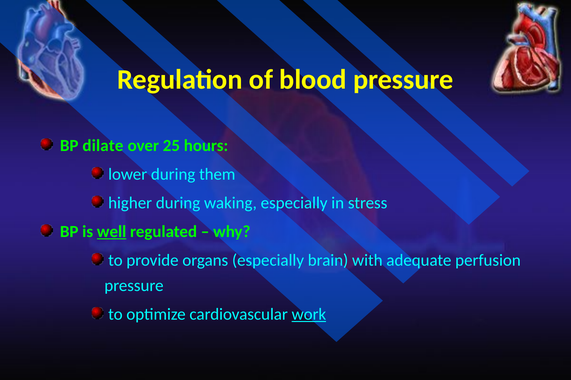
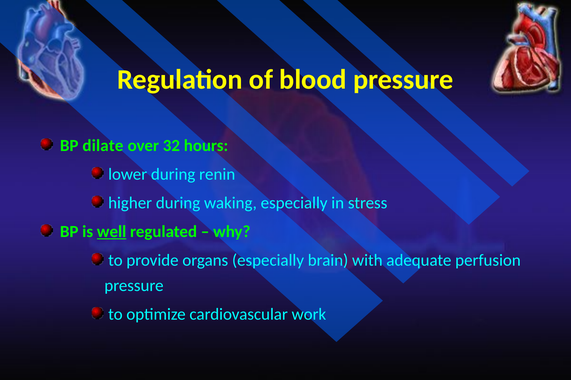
25: 25 -> 32 (171, 146)
them: them -> renin (217, 175)
work underline: present -> none (309, 315)
